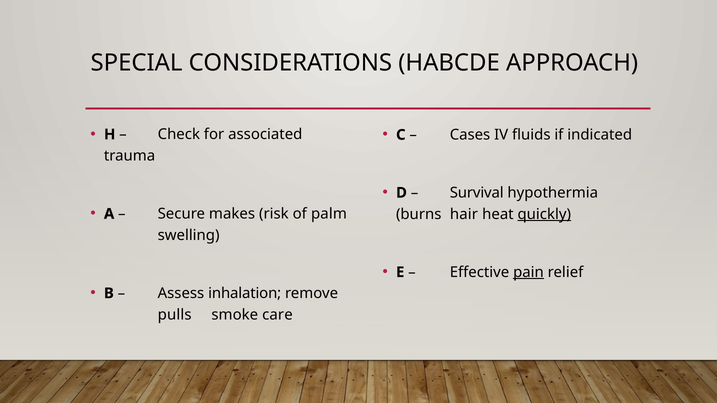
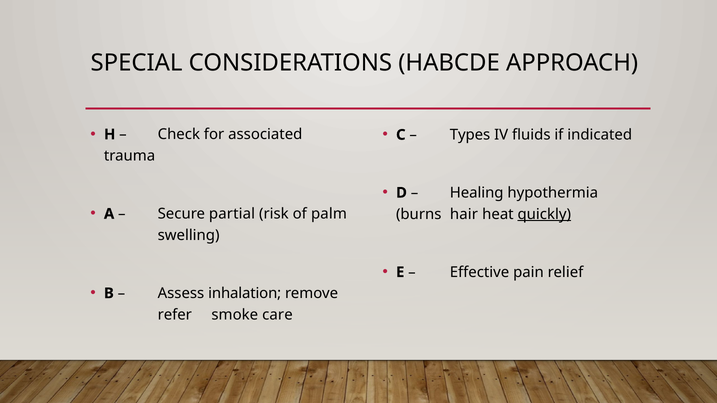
Cases: Cases -> Types (470, 135)
Survival: Survival -> Healing (477, 193)
makes: makes -> partial (232, 214)
pain underline: present -> none (528, 272)
pulls: pulls -> refer (175, 315)
